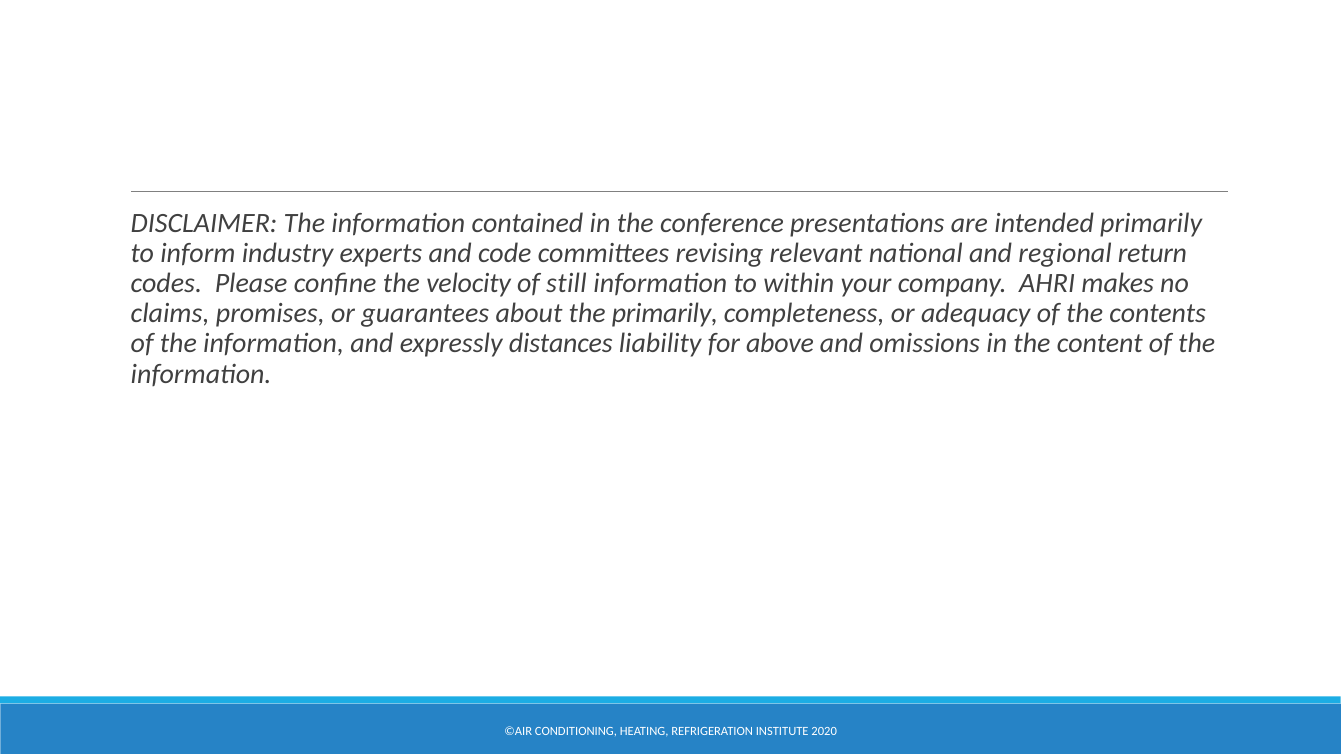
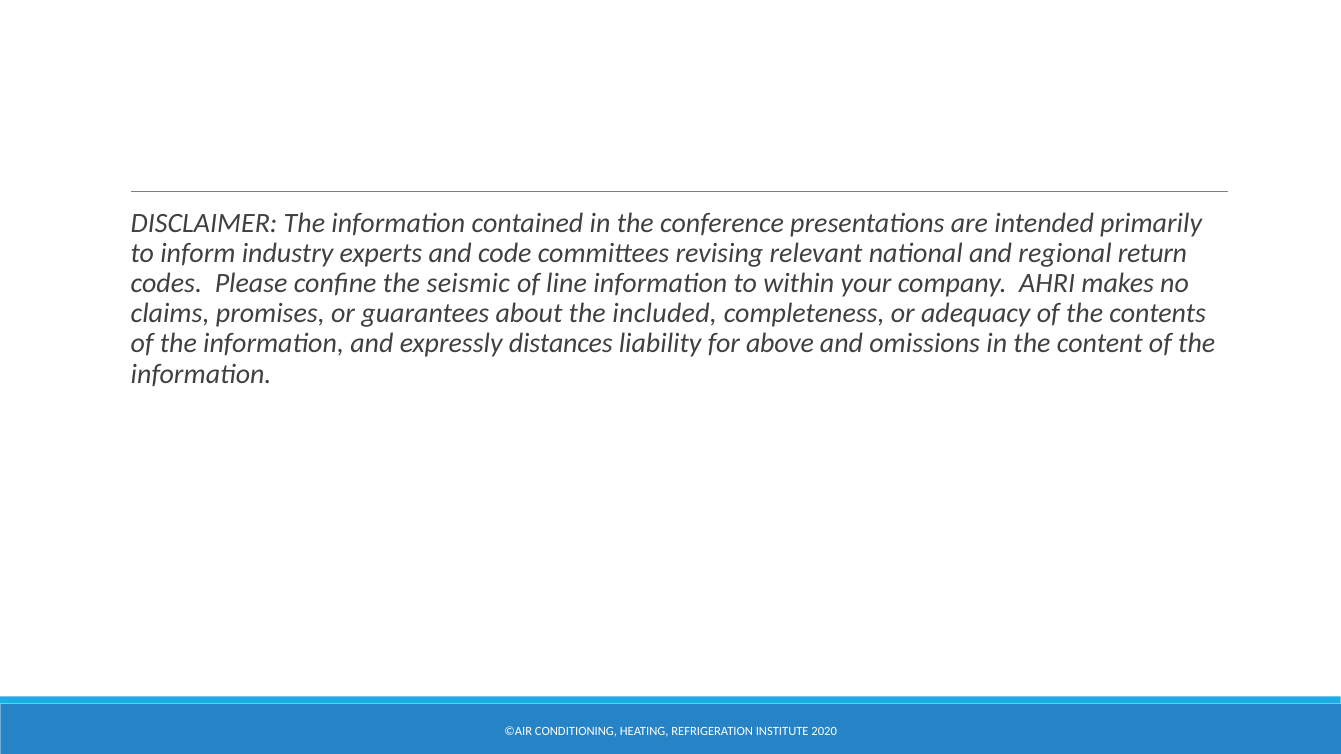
velocity: velocity -> seismic (468, 283)
still: still -> line (567, 283)
the primarily: primarily -> included (665, 314)
